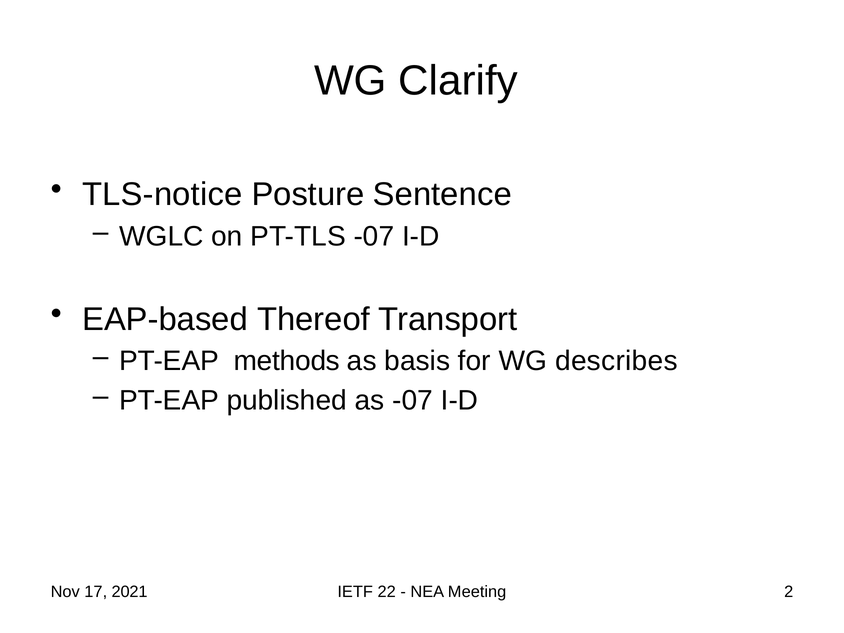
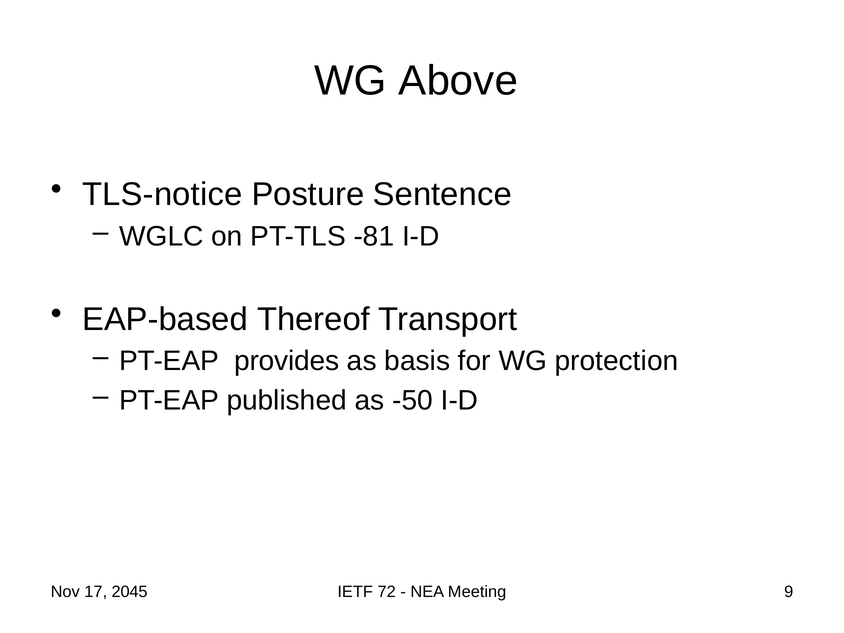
Clarify: Clarify -> Above (458, 81)
PT-TLS -07: -07 -> -81 (374, 236)
methods: methods -> provides (287, 361)
describes: describes -> protection (617, 361)
as -07: -07 -> -50 (413, 401)
2021: 2021 -> 2045 (130, 592)
22: 22 -> 72 (387, 592)
2: 2 -> 9 (789, 592)
